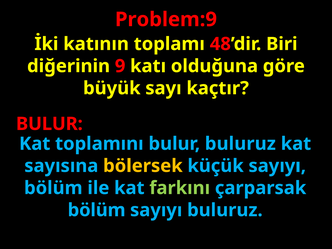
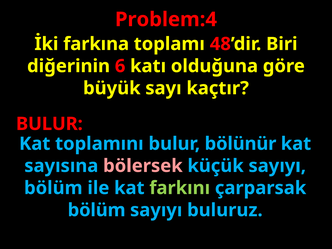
Problem:9: Problem:9 -> Problem:4 (166, 19)
katının: katının -> farkına (96, 44)
9: 9 -> 6 (120, 66)
bulur buluruz: buluruz -> bölünür (240, 144)
bölersek colour: yellow -> pink (143, 166)
